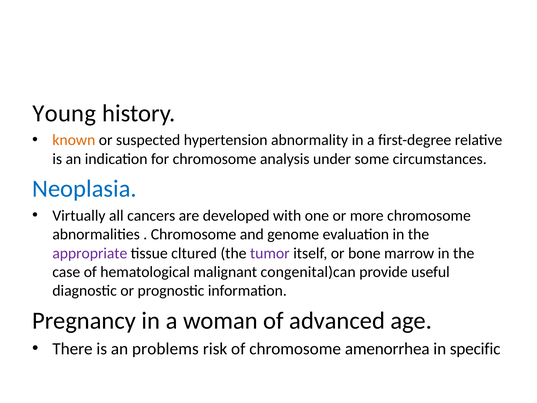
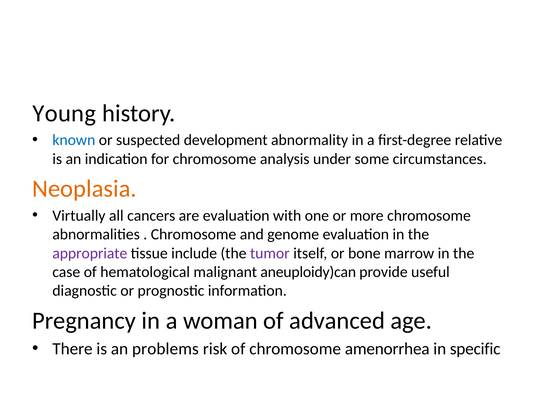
known colour: orange -> blue (74, 140)
hypertension: hypertension -> development (226, 140)
Neoplasia colour: blue -> orange (85, 189)
are developed: developed -> evaluation (236, 215)
cltured: cltured -> include (194, 253)
congenital)can: congenital)can -> aneuploidy)can (308, 272)
